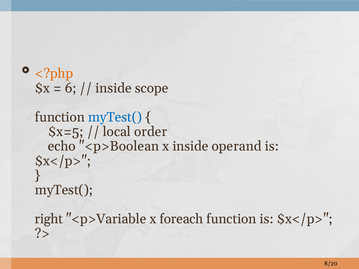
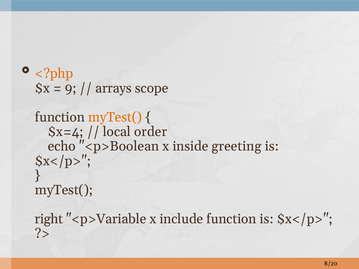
6: 6 -> 9 (71, 88)
inside: inside -> arrays (114, 88)
myTest( colour: blue -> orange (115, 117)
$x=5: $x=5 -> $x=4 (66, 132)
operand: operand -> greeting (237, 146)
foreach: foreach -> include (181, 219)
